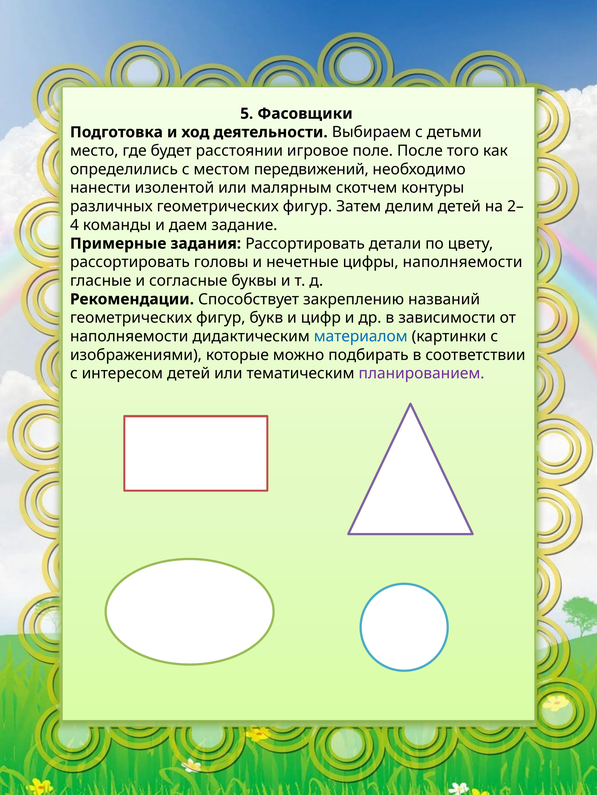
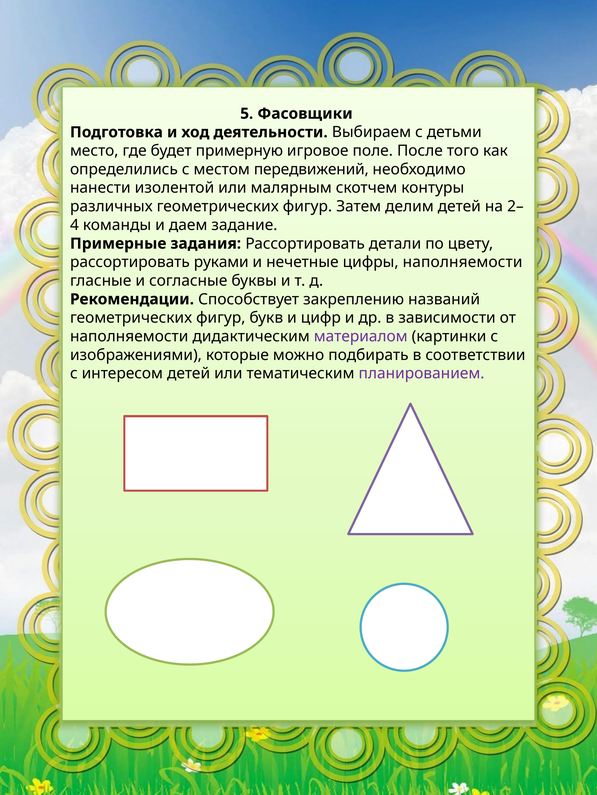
расстоянии: расстоянии -> примерную (239, 151)
головы: головы -> руками (221, 262)
материалом colour: blue -> purple (361, 337)
